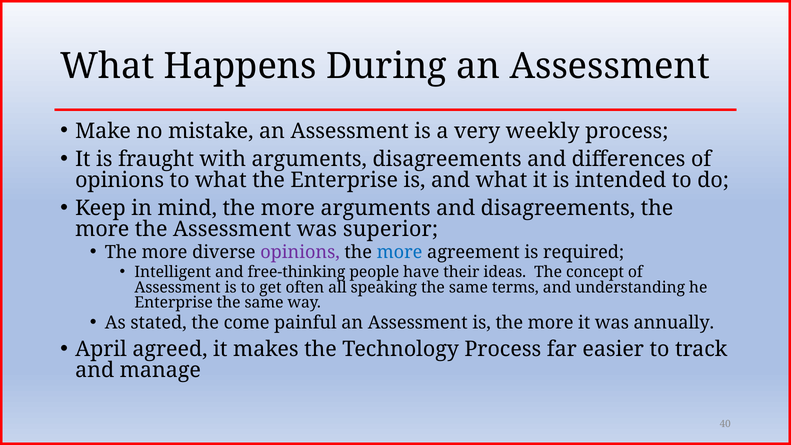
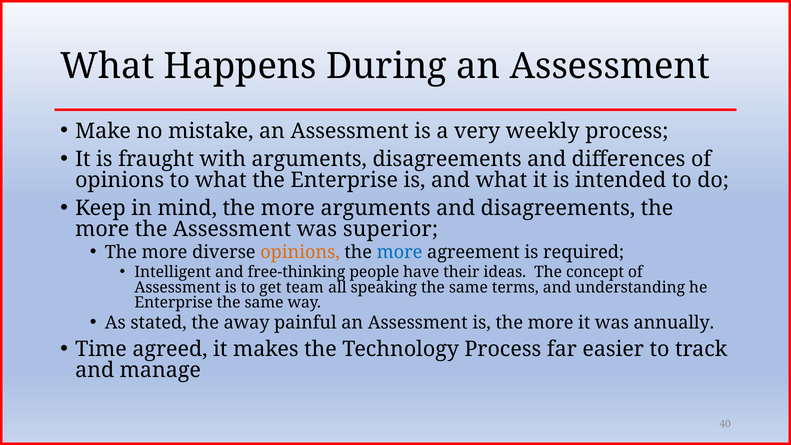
opinions colour: purple -> orange (300, 252)
often: often -> team (305, 287)
come: come -> away (247, 323)
April: April -> Time (101, 349)
